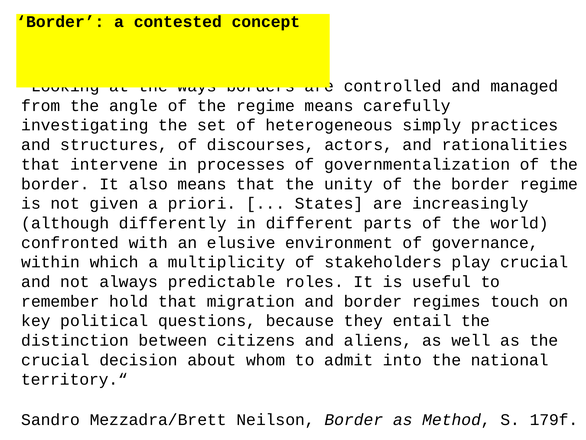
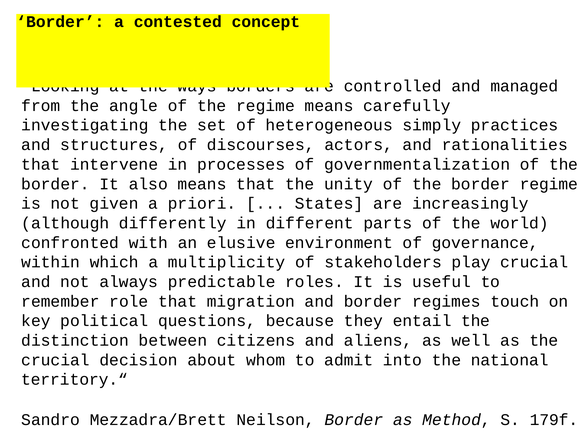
hold: hold -> role (129, 301)
